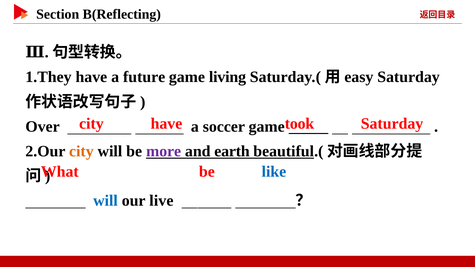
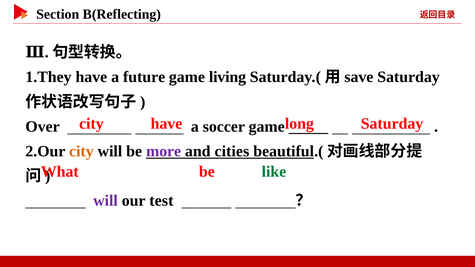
easy: easy -> save (359, 77)
took: took -> long (299, 124)
earth: earth -> cities (232, 151)
like colour: blue -> green (274, 172)
will colour: blue -> purple (105, 201)
live: live -> test (161, 201)
